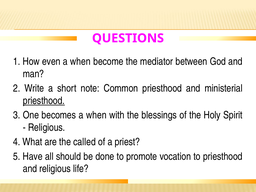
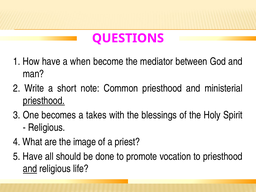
How even: even -> have (51, 62)
becomes a when: when -> takes (96, 115)
called: called -> image (85, 142)
and underline: none -> present (30, 169)
